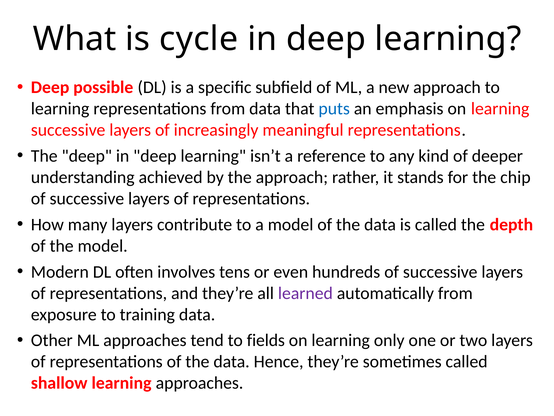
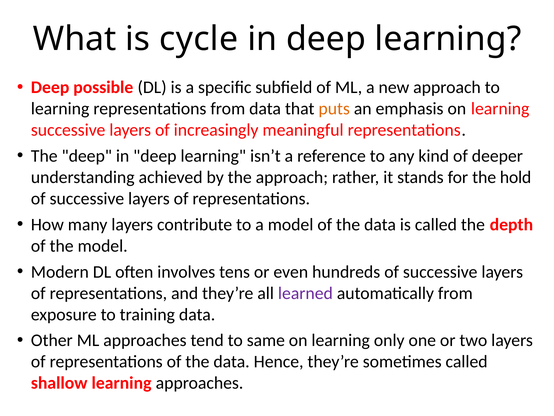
puts colour: blue -> orange (334, 109)
chip: chip -> hold (516, 177)
fields: fields -> same (266, 340)
